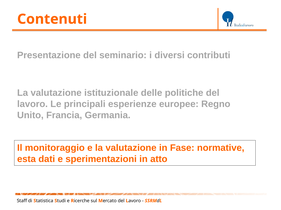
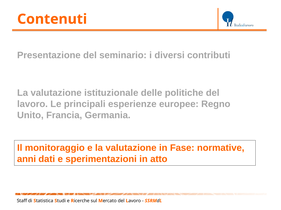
esta: esta -> anni (27, 160)
